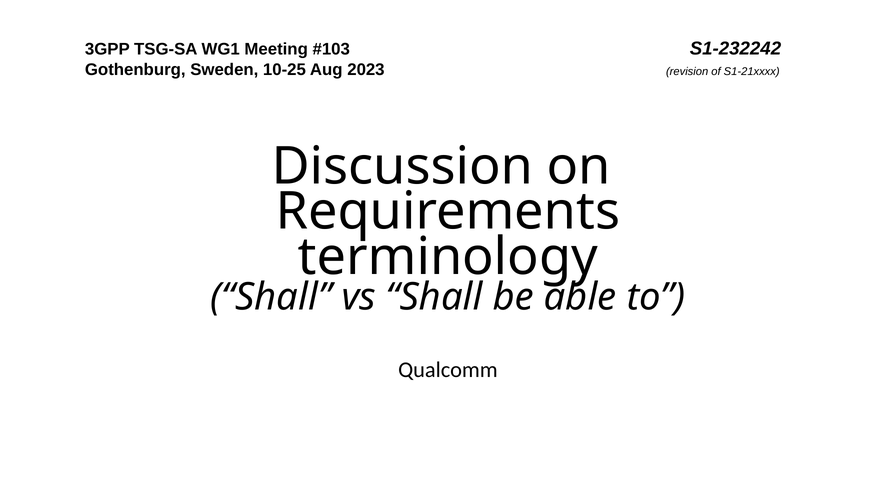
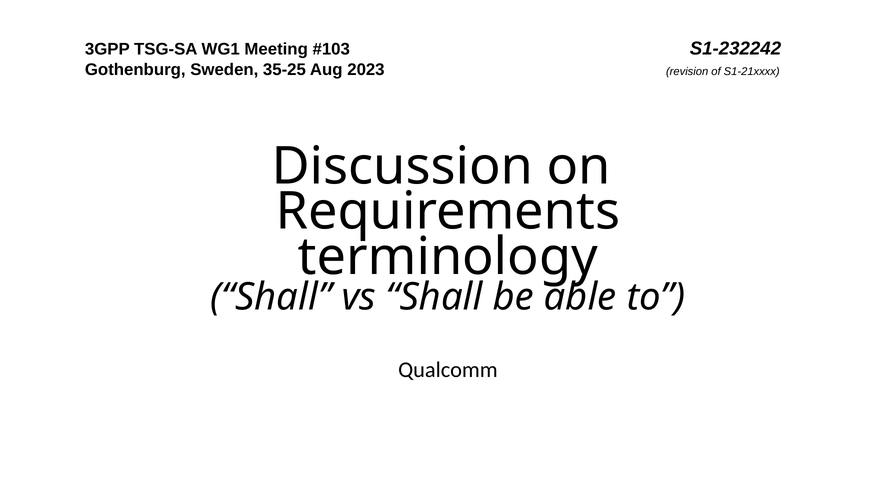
10-25: 10-25 -> 35-25 (284, 70)
